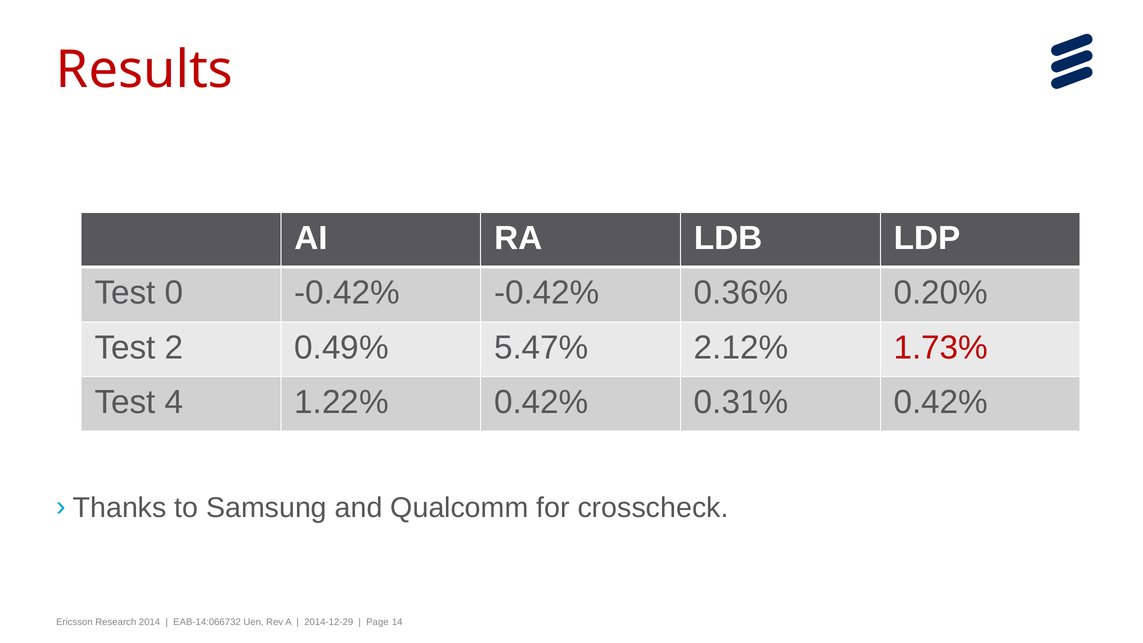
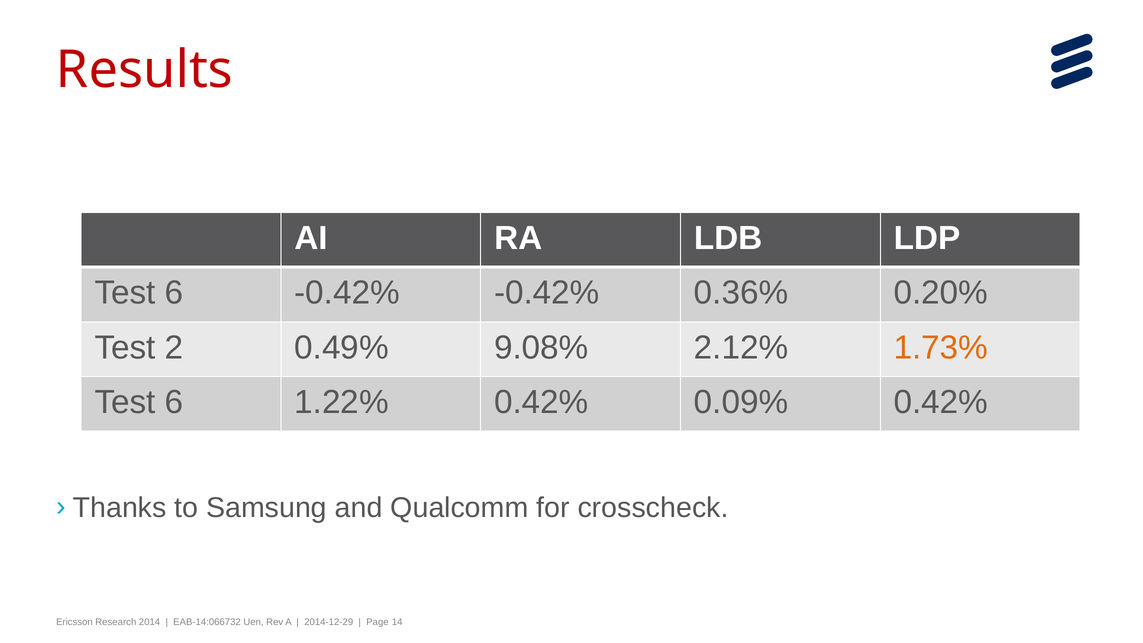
0: 0 -> 6 (174, 293)
5.47%: 5.47% -> 9.08% (541, 348)
1.73% colour: red -> orange (941, 348)
4: 4 -> 6 (174, 402)
0.31%: 0.31% -> 0.09% (741, 402)
